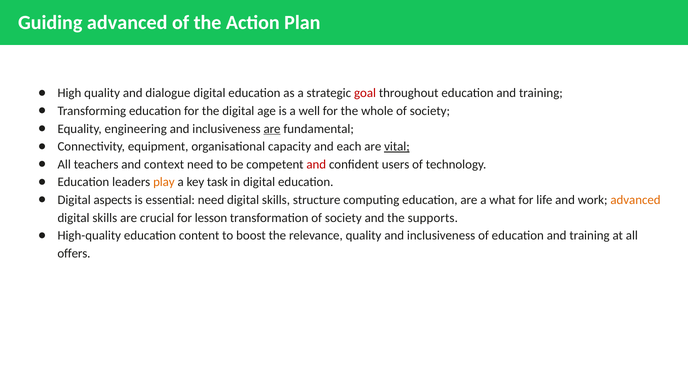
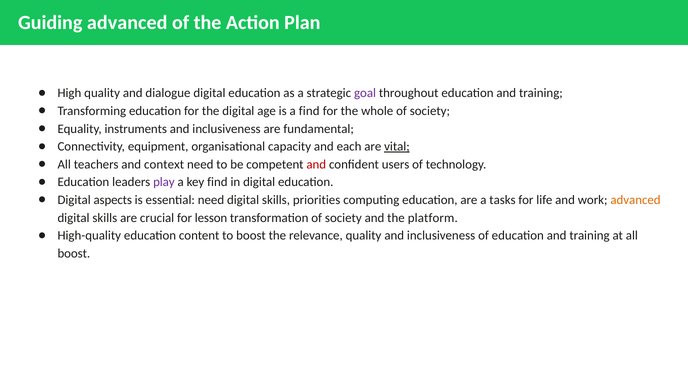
goal colour: red -> purple (365, 93)
a well: well -> find (309, 111)
engineering: engineering -> instruments (136, 129)
are underline: present -> none (272, 129)
play colour: orange -> purple (164, 182)
key task: task -> find (217, 182)
structure: structure -> priorities (317, 200)
what: what -> tasks (503, 200)
supports: supports -> platform (433, 218)
offers: offers -> boost (74, 253)
